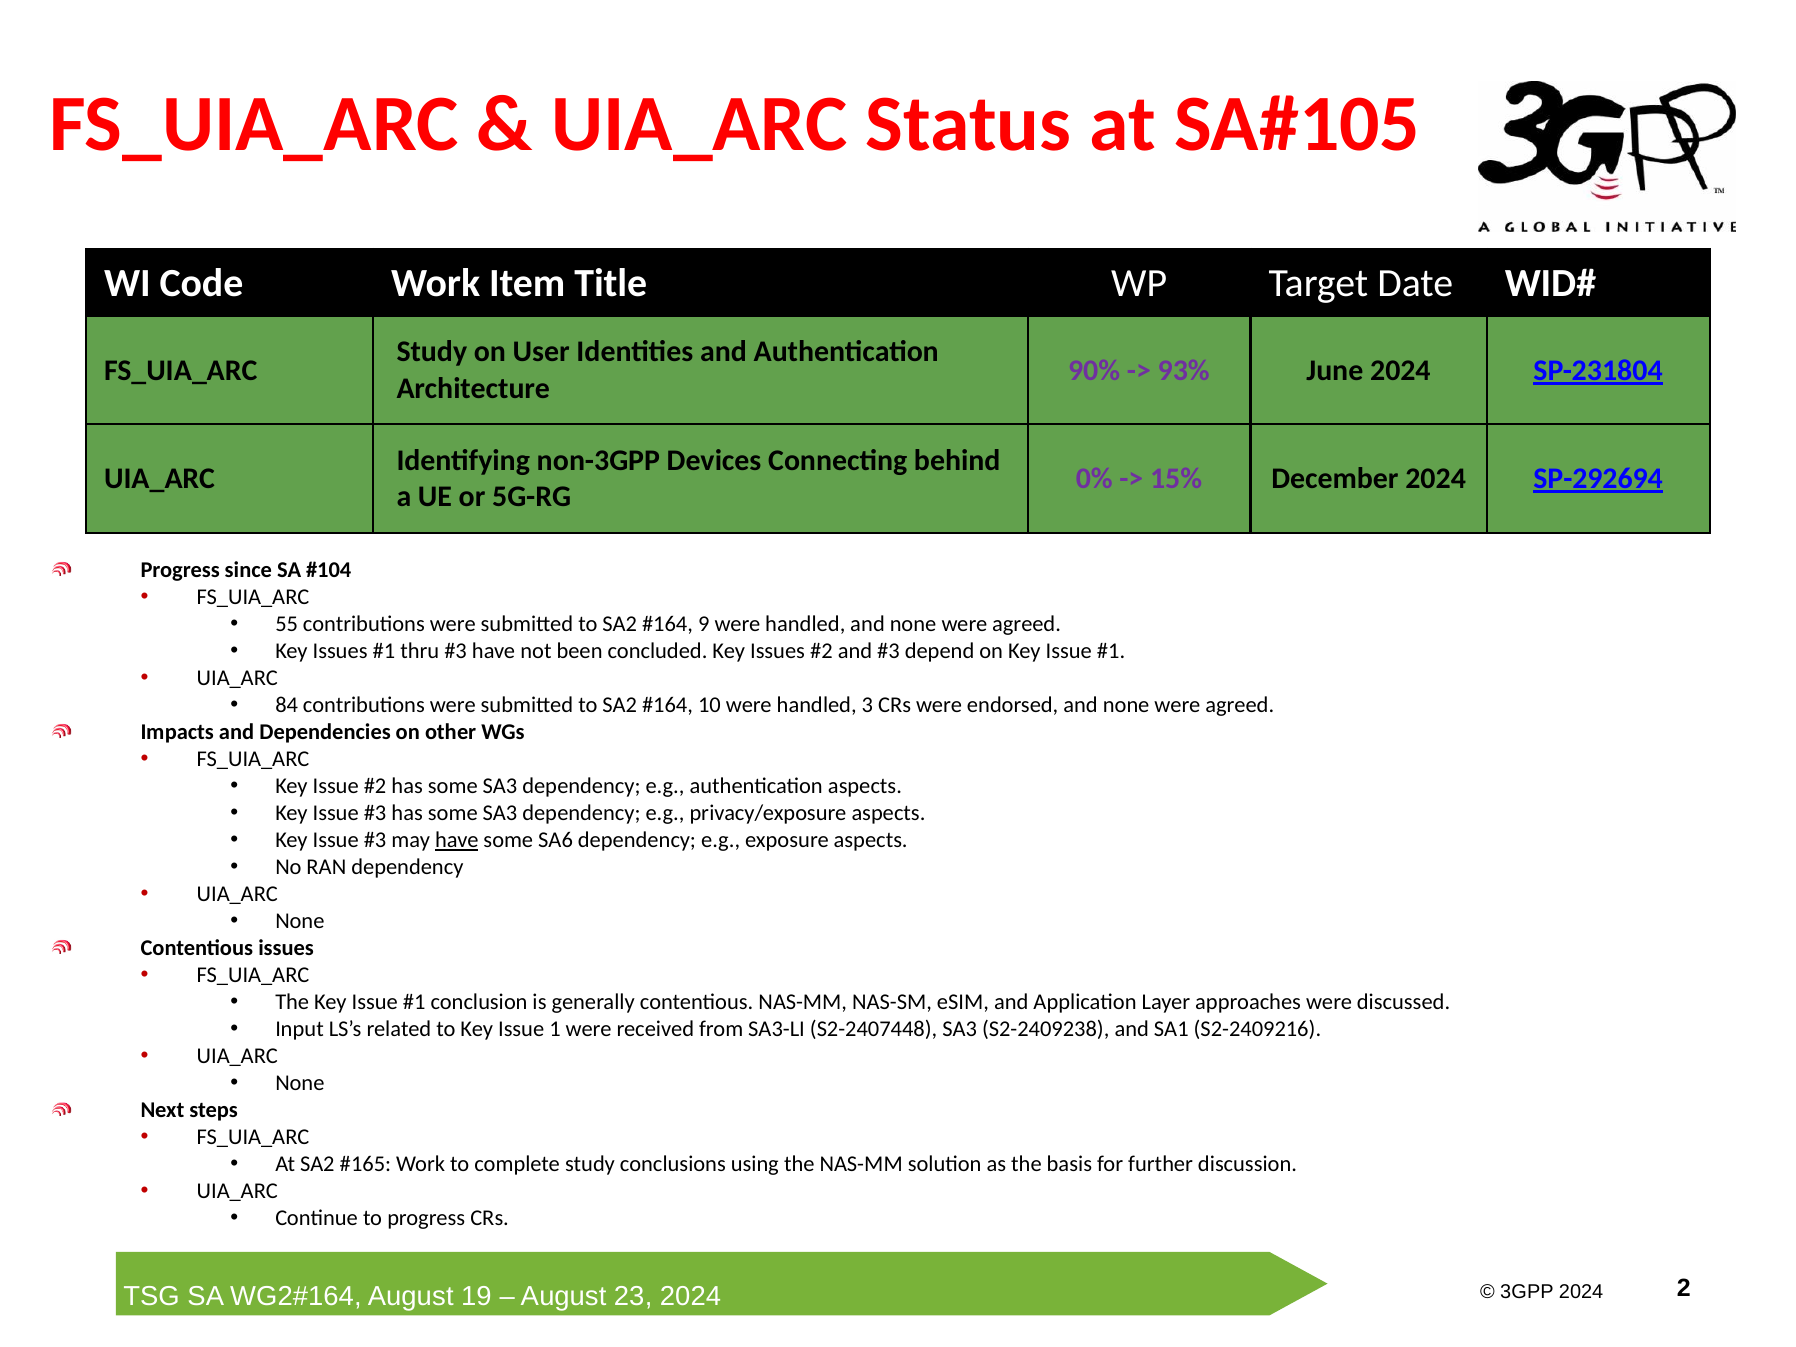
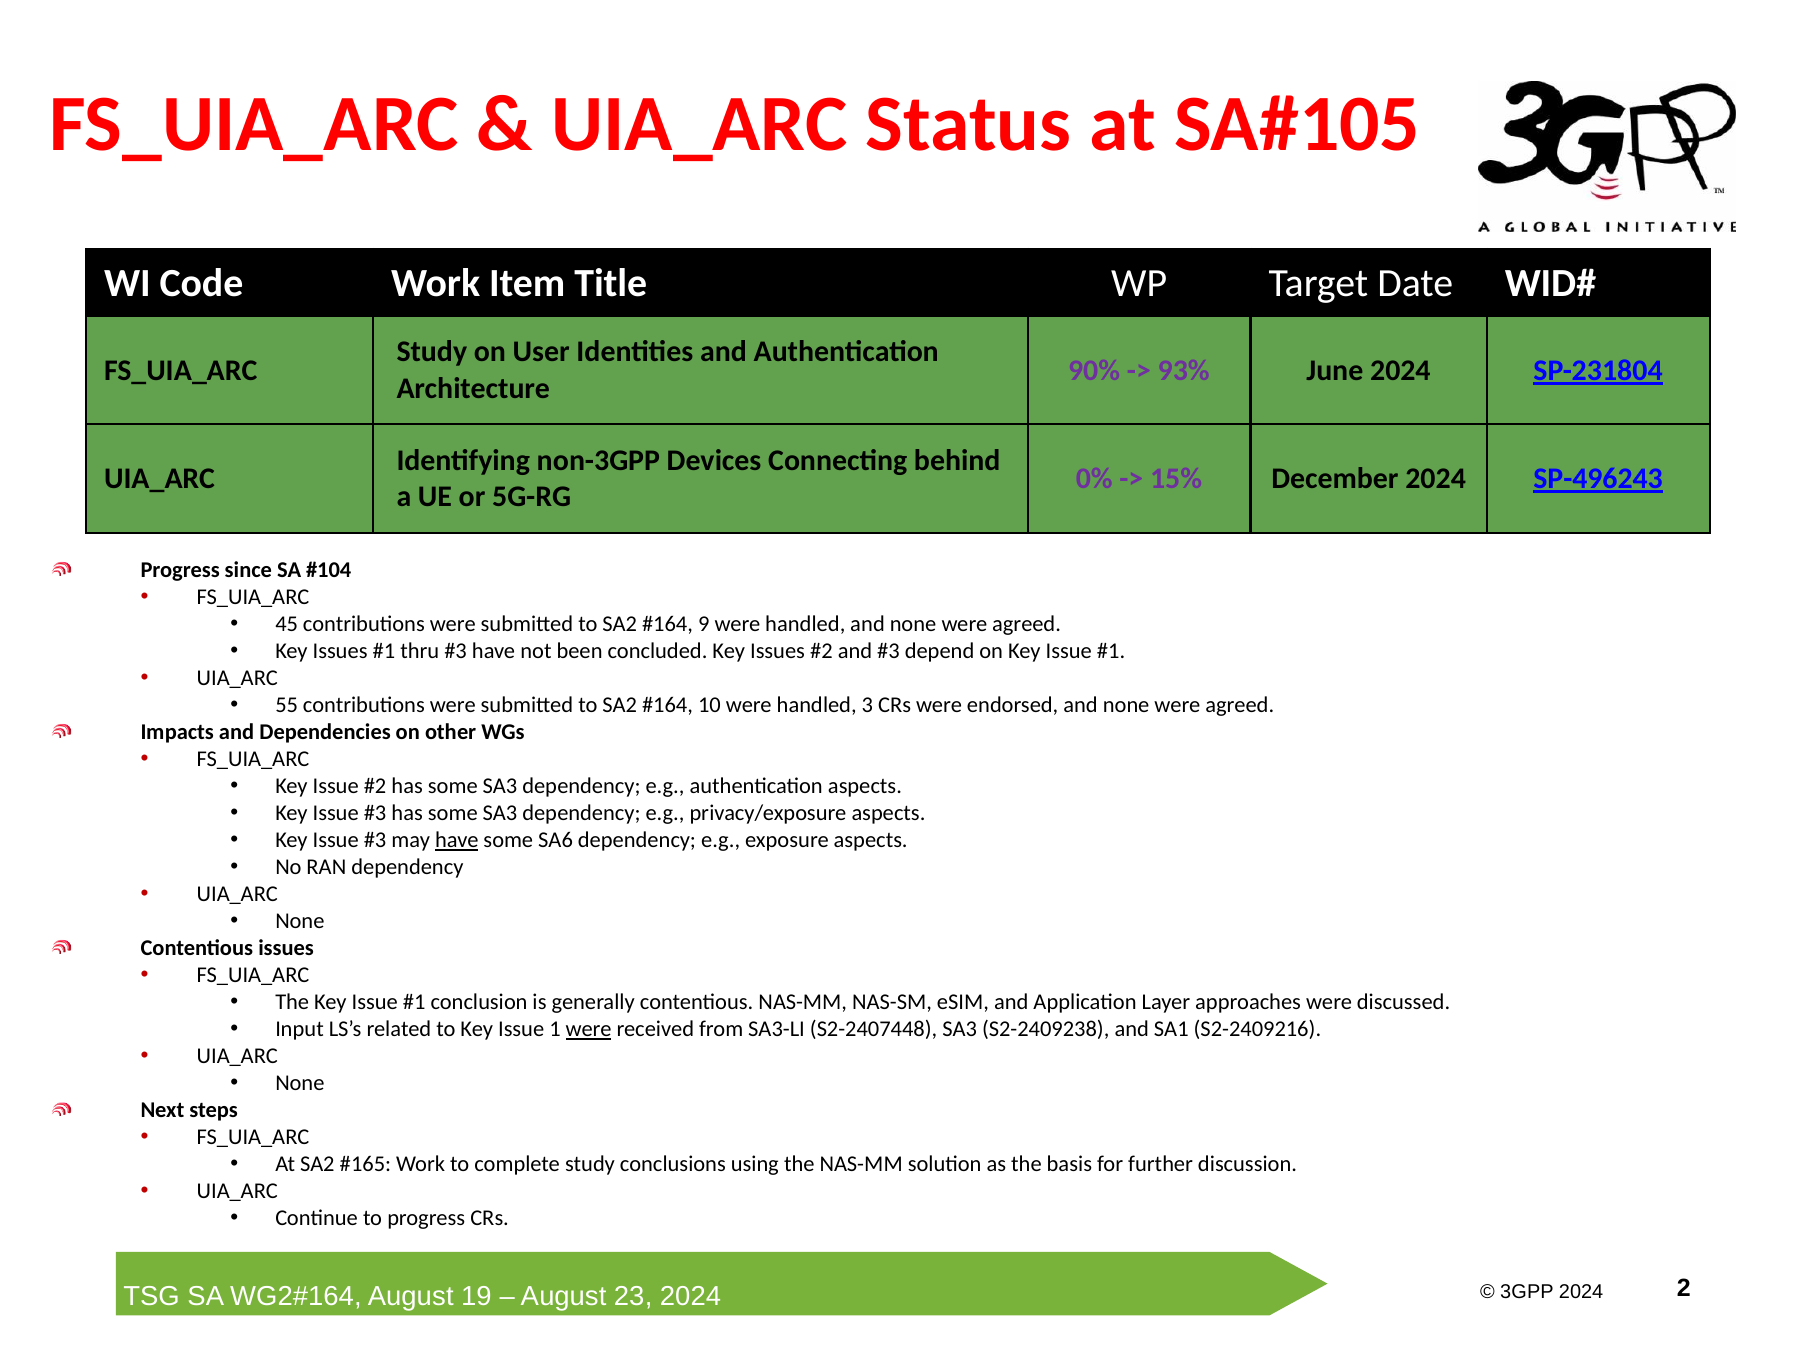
SP-292694: SP-292694 -> SP-496243 (1598, 479)
55: 55 -> 45 (287, 624)
84: 84 -> 55 (287, 705)
were underline: none -> present (589, 1029)
